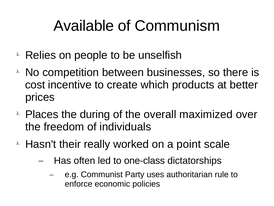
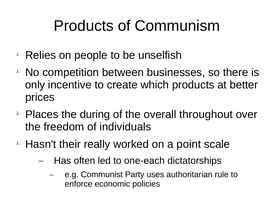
Available: Available -> Products (84, 26)
cost: cost -> only (35, 85)
maximized: maximized -> throughout (206, 114)
one-class: one-class -> one-each (144, 160)
